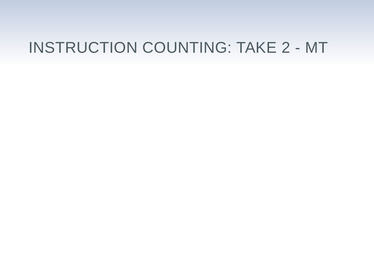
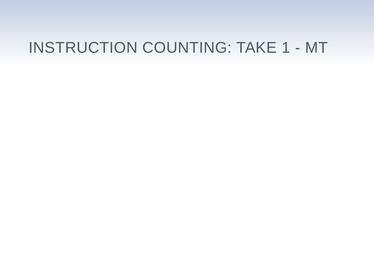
2: 2 -> 1 (286, 48)
